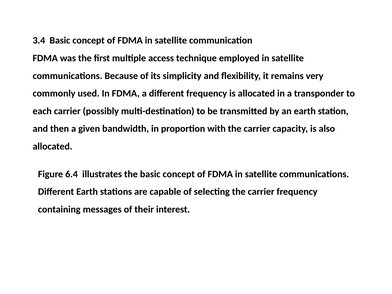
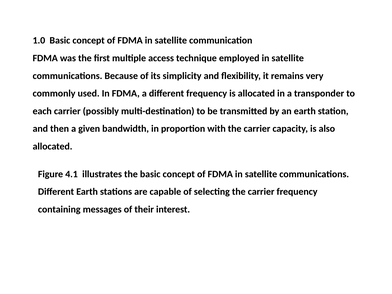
3.4: 3.4 -> 1.0 (39, 41)
6.4: 6.4 -> 4.1 (72, 174)
